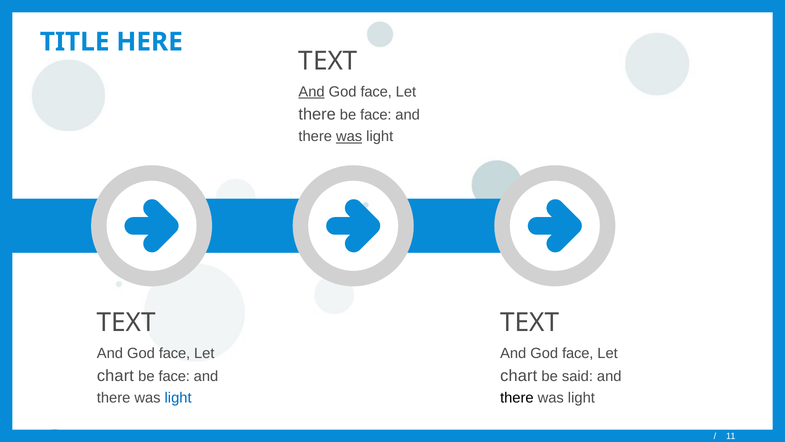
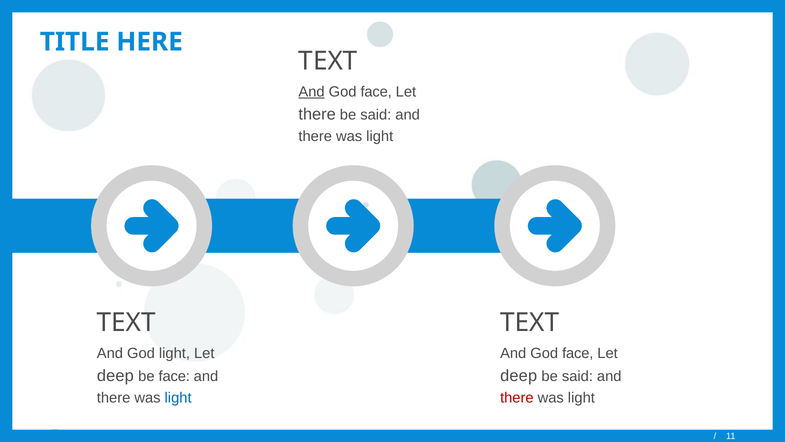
there be face: face -> said (376, 115)
was underline: present -> none (349, 136)
face: face -> light (174, 353)
chart: chart -> deep (115, 376)
chart: chart -> deep (519, 376)
there colour: black -> red (517, 398)
